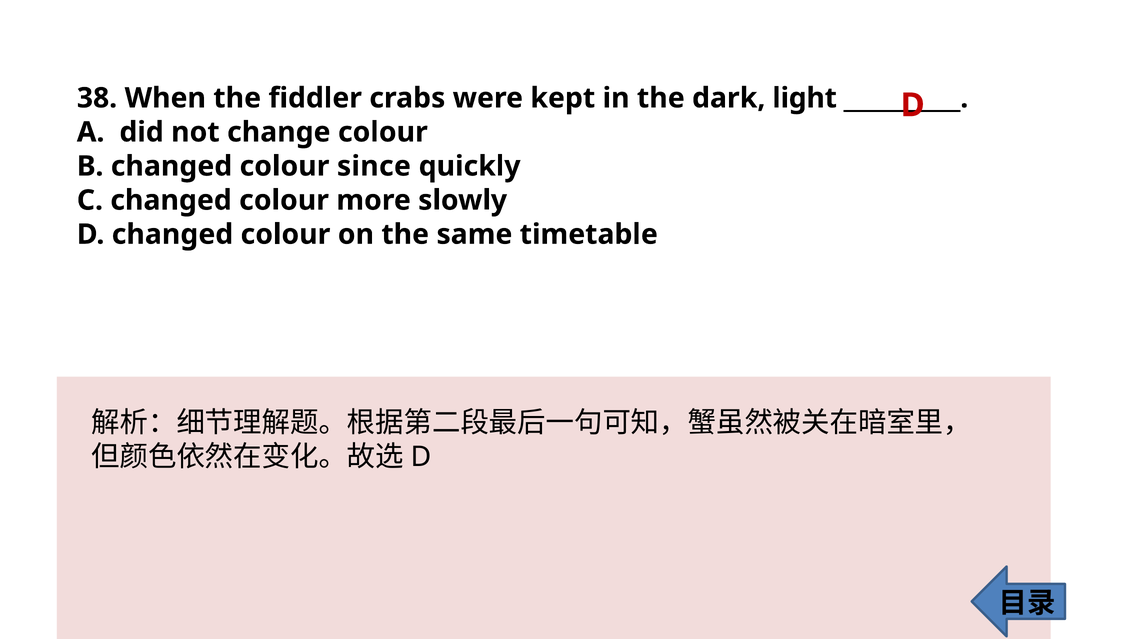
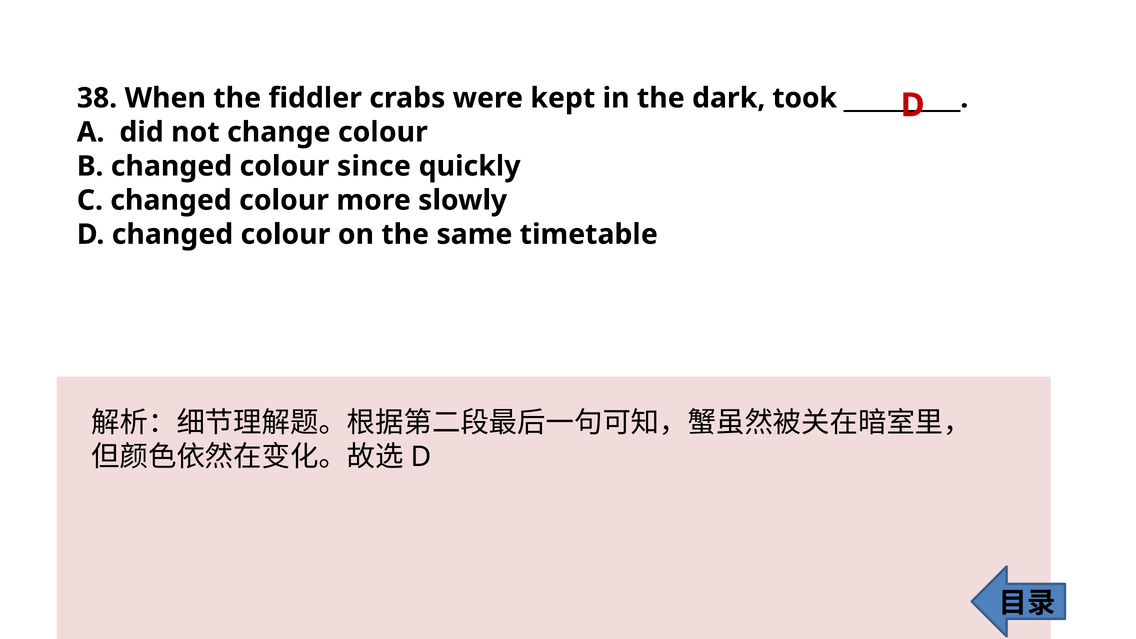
light: light -> took (805, 98)
